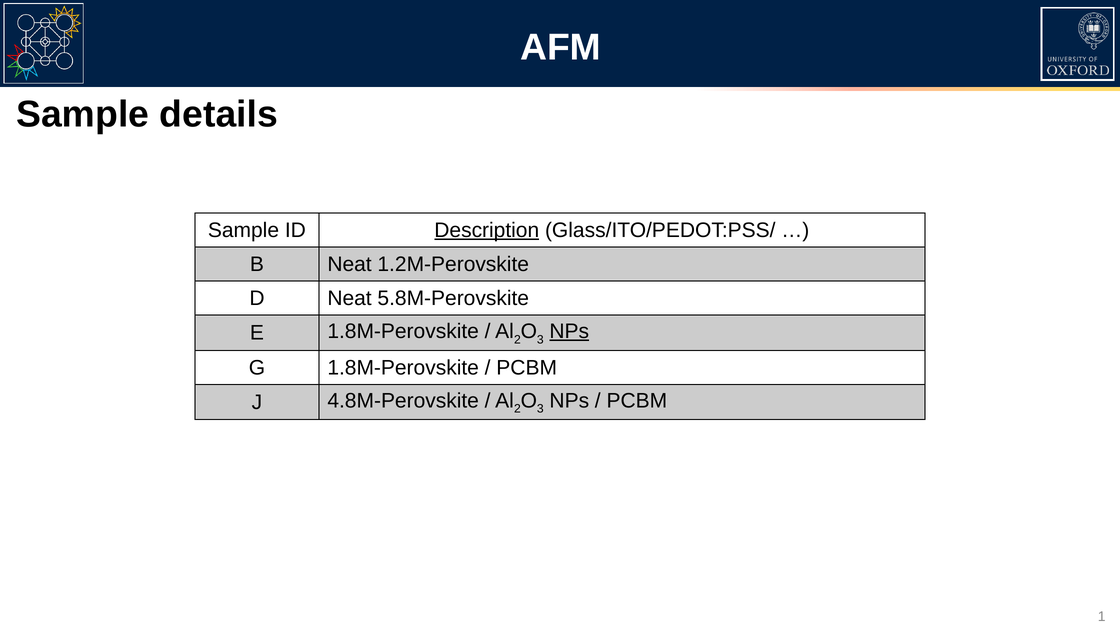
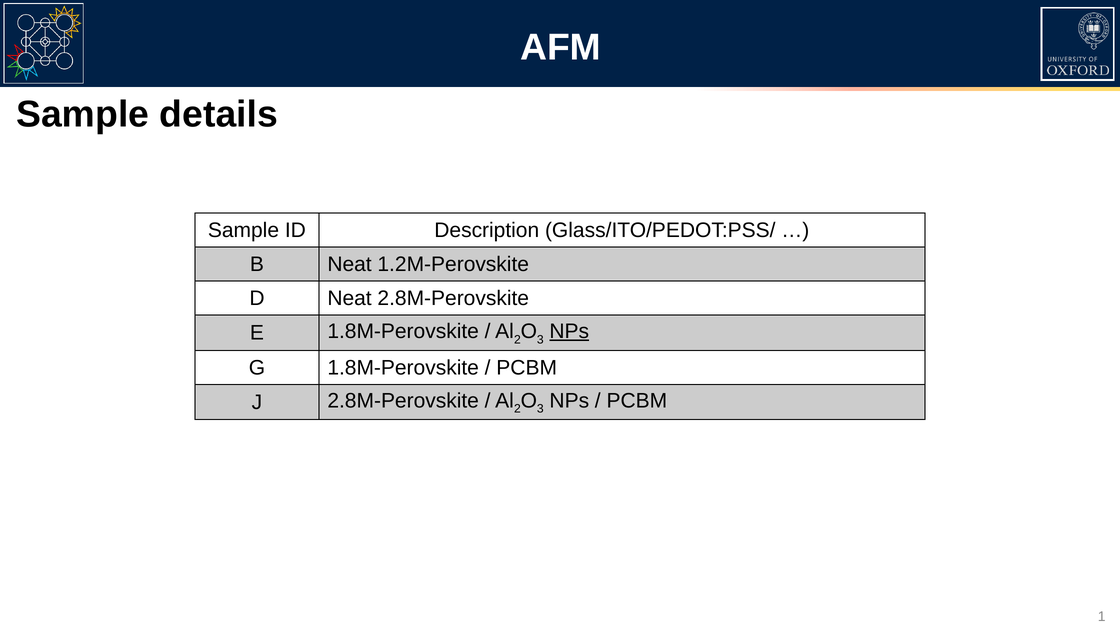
Description underline: present -> none (487, 230)
Neat 5.8M-Perovskite: 5.8M-Perovskite -> 2.8M-Perovskite (453, 298)
J 4.8M-Perovskite: 4.8M-Perovskite -> 2.8M-Perovskite (403, 401)
